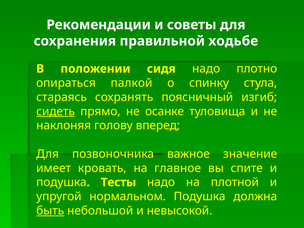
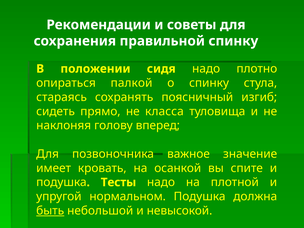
правильной ходьбе: ходьбе -> спинку (233, 41)
сидеть underline: present -> none (56, 111)
осанке: осанке -> класса (164, 111)
главное: главное -> осанкой (178, 168)
